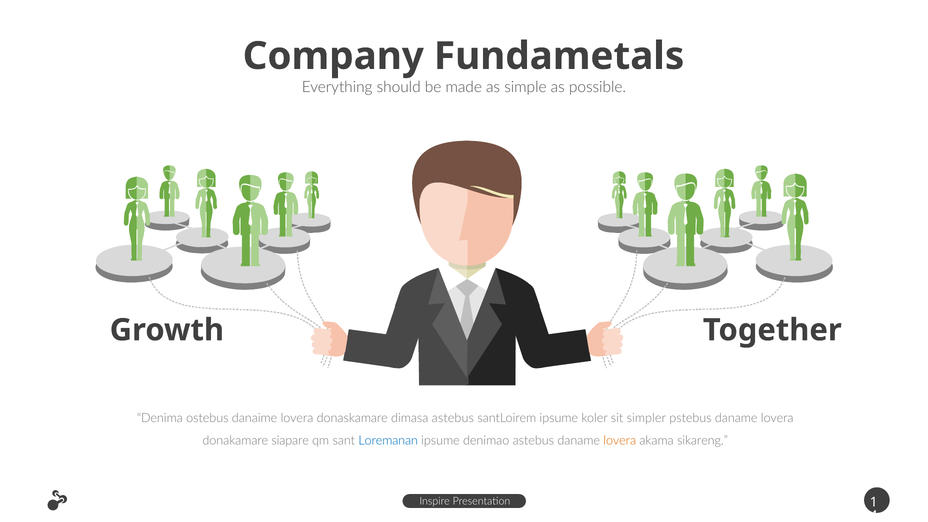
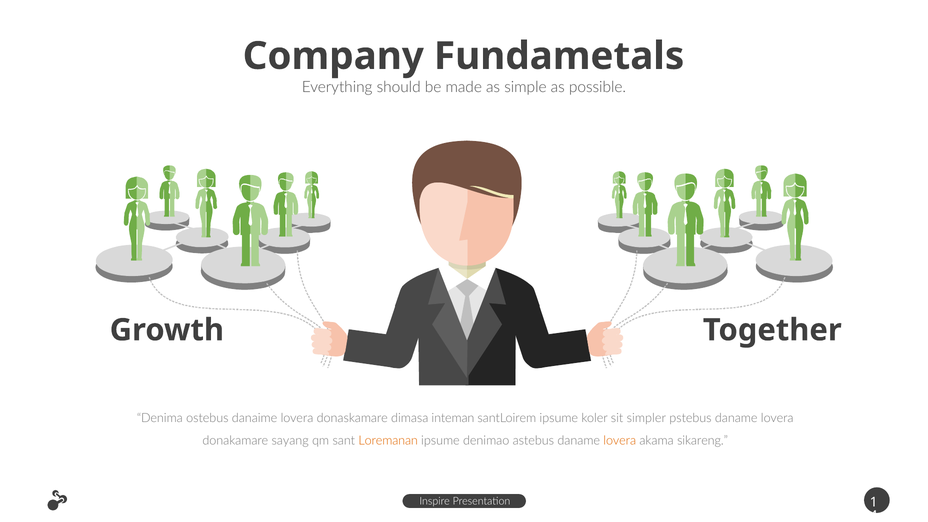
dimasa astebus: astebus -> inteman (453, 418)
siapare: siapare -> sayang (290, 441)
Loremanan colour: blue -> orange (388, 441)
